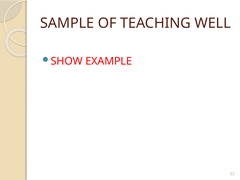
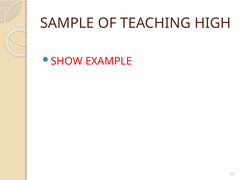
WELL: WELL -> HIGH (213, 23)
